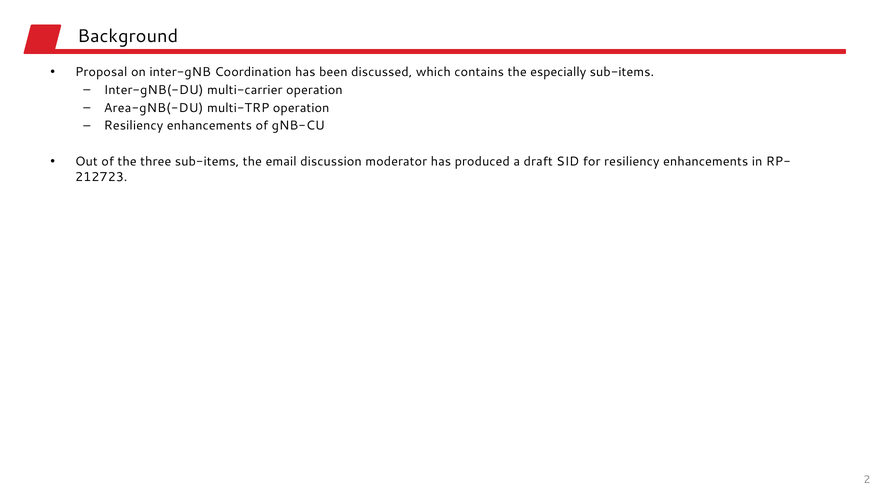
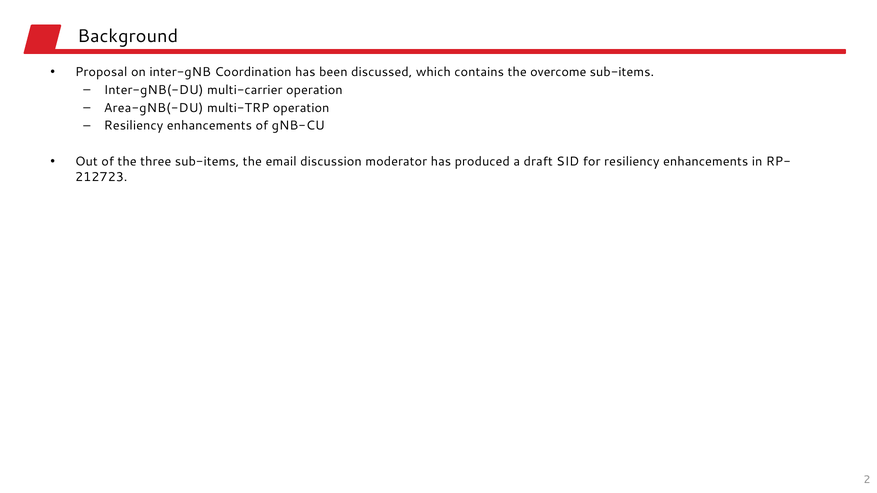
especially: especially -> overcome (558, 72)
